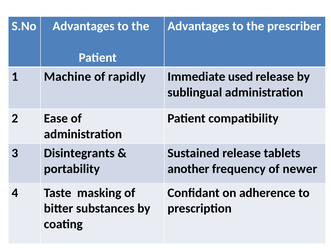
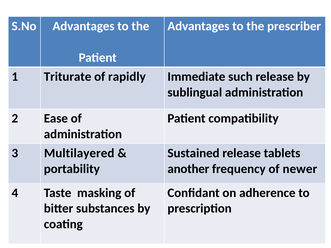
Machine: Machine -> Triturate (68, 77)
used: used -> such (240, 77)
Disintegrants: Disintegrants -> Multilayered (79, 153)
